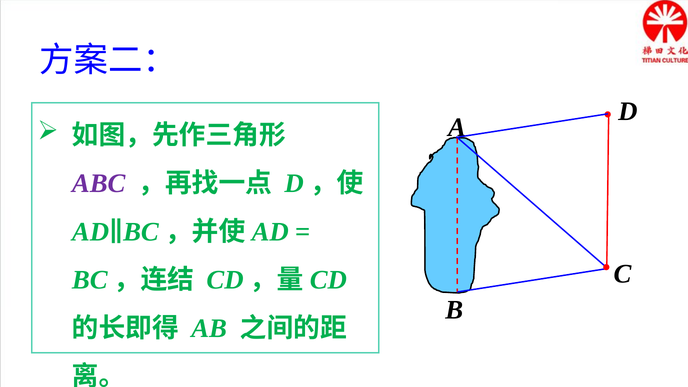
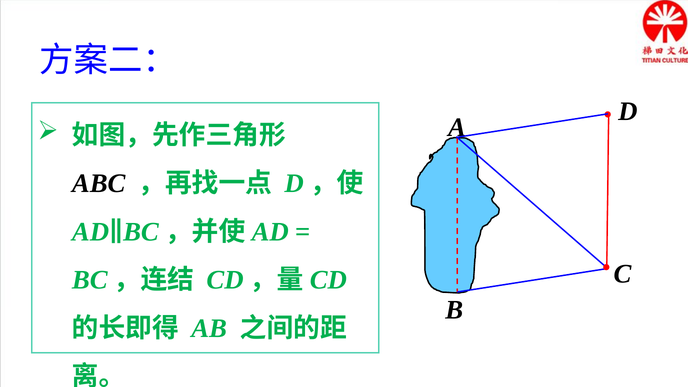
ABC colour: purple -> black (99, 184)
